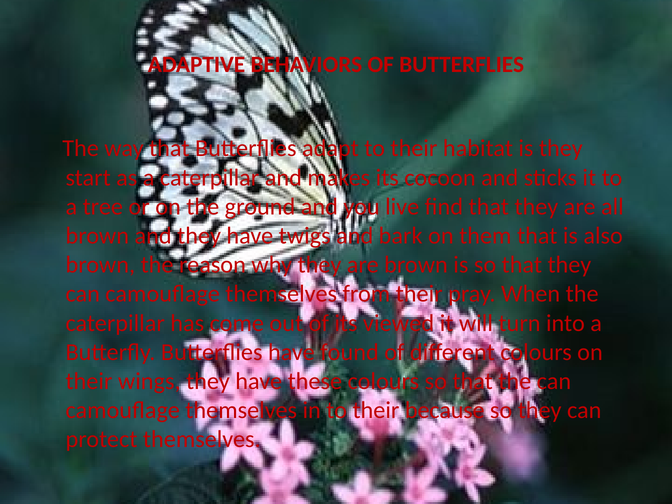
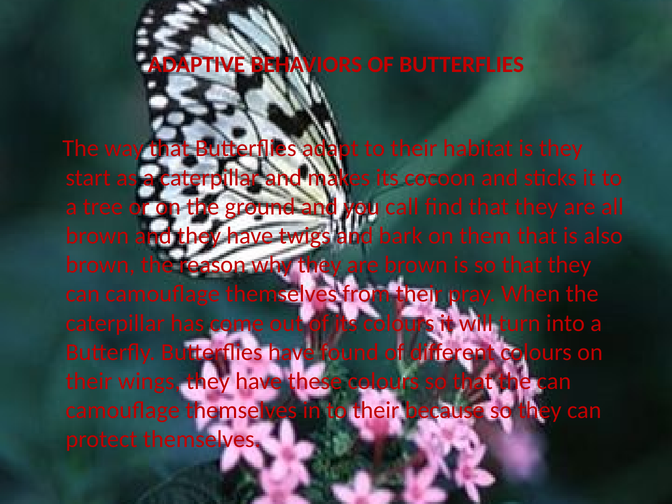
live: live -> call (402, 207)
its viewed: viewed -> colours (399, 323)
